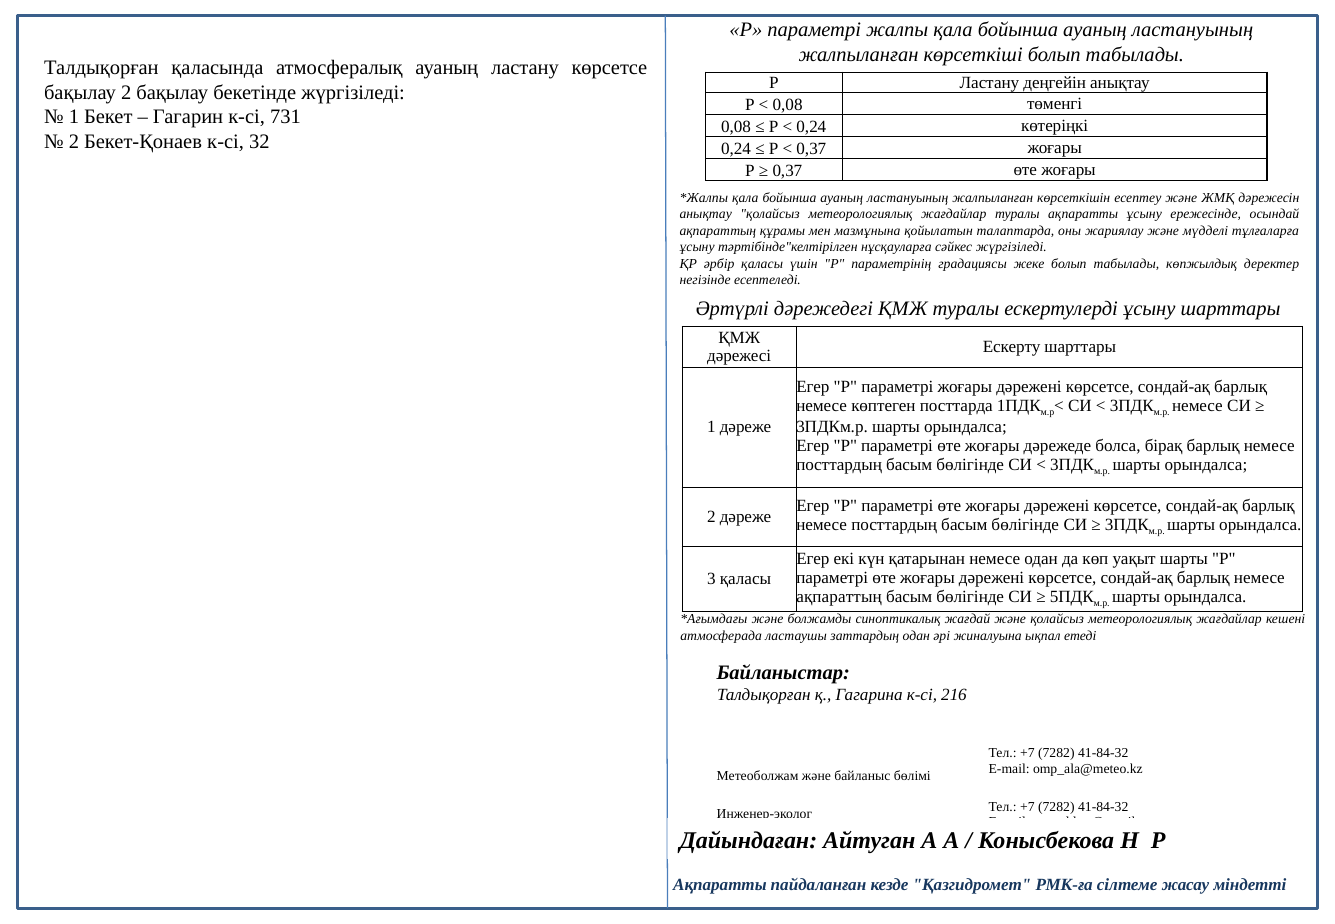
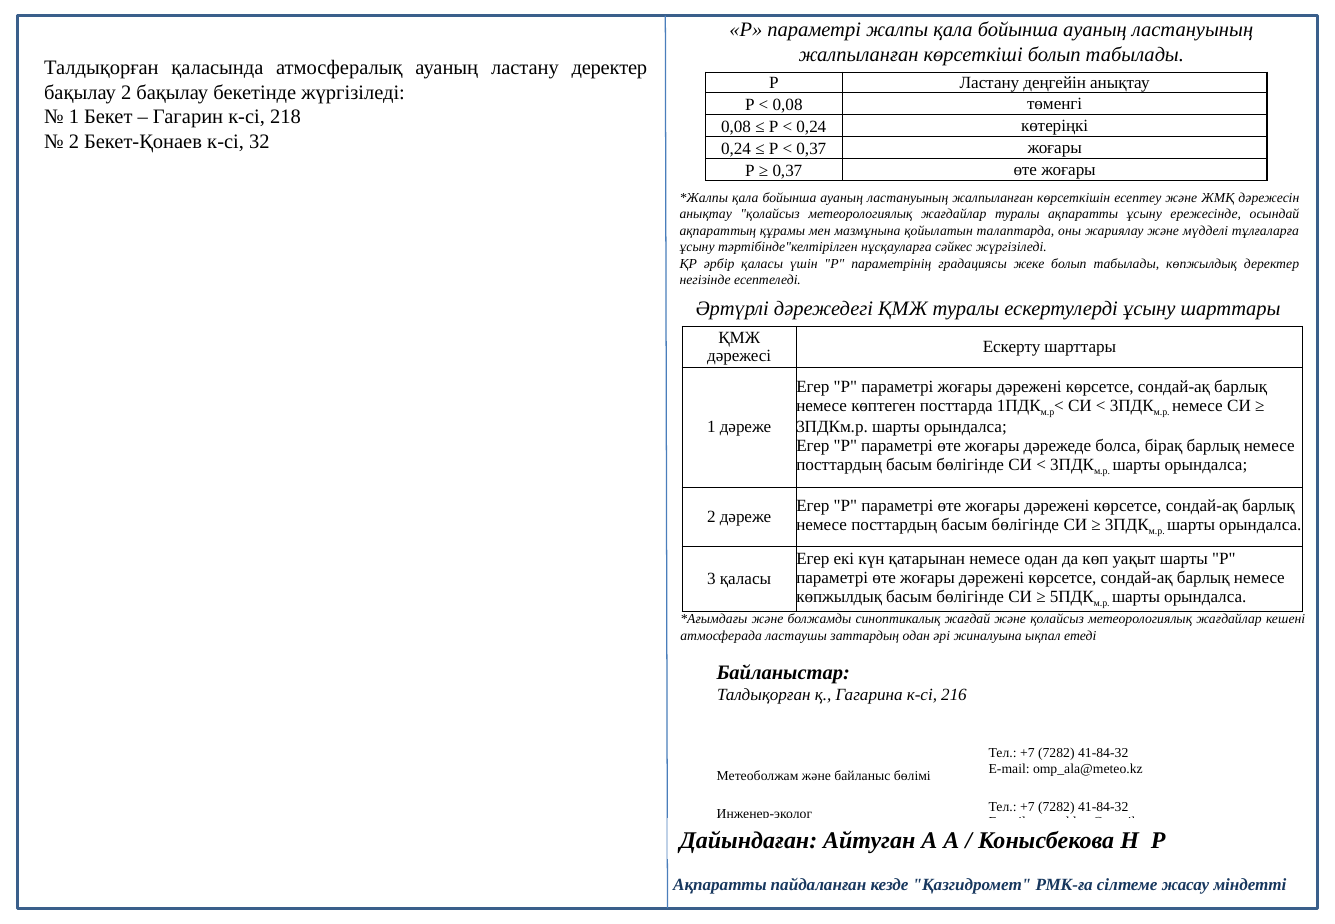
ластану көрсетсе: көрсетсе -> деректер (609, 68)
731: 731 -> 218 (286, 117)
ақпараттың: ақпараттың -> көпжылдық (839, 597)
